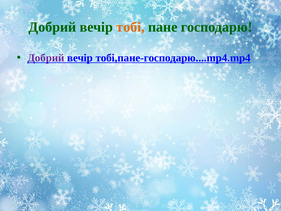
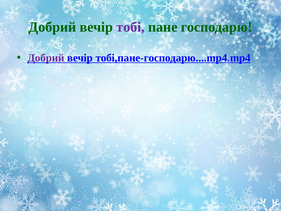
тобі colour: orange -> purple (130, 27)
